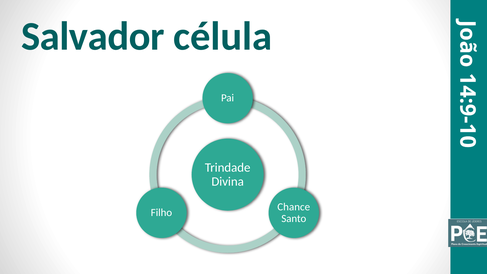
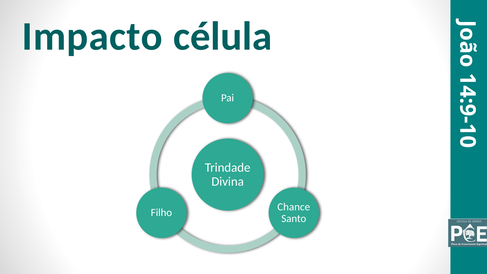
Salvador: Salvador -> Impacto (92, 36)
